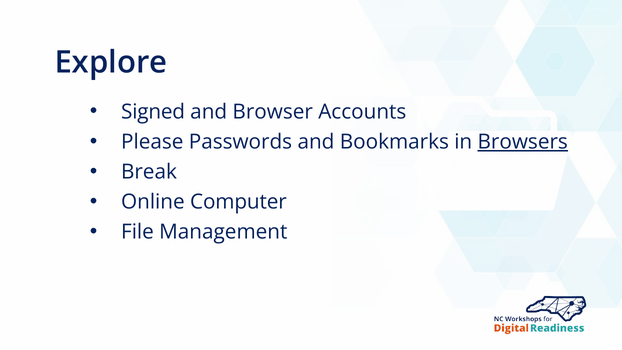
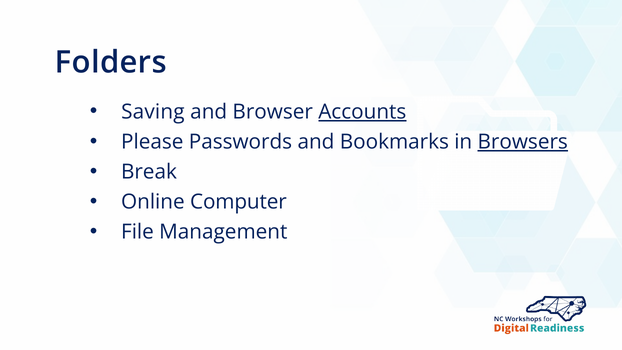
Explore: Explore -> Folders (111, 62)
Signed: Signed -> Saving (153, 112)
Accounts underline: none -> present (362, 112)
